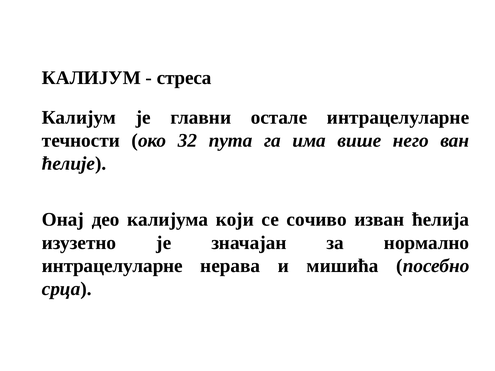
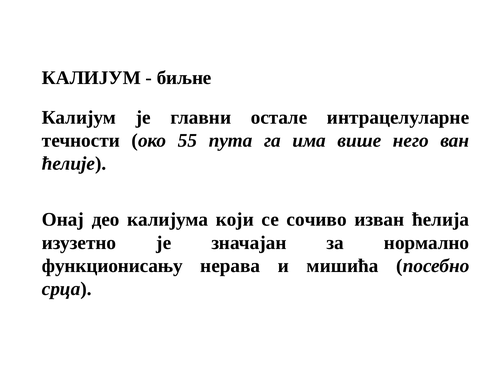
стреса: стреса -> биљне (184, 78)
32: 32 -> 55 (187, 141)
интрацелуларне: интрацелуларне -> функционисању (112, 266)
